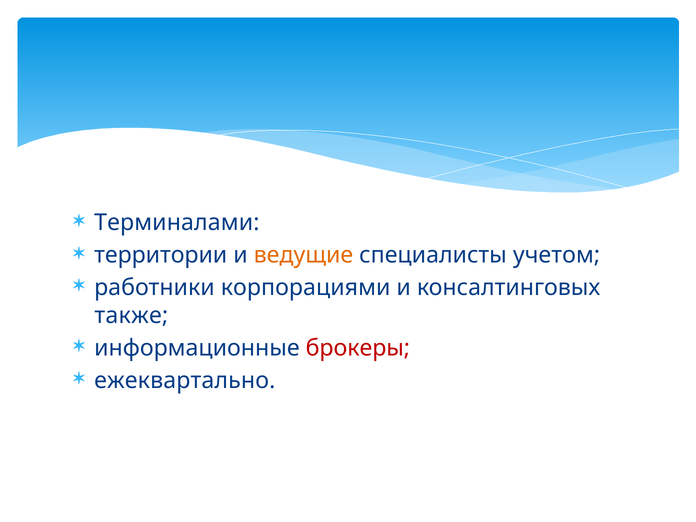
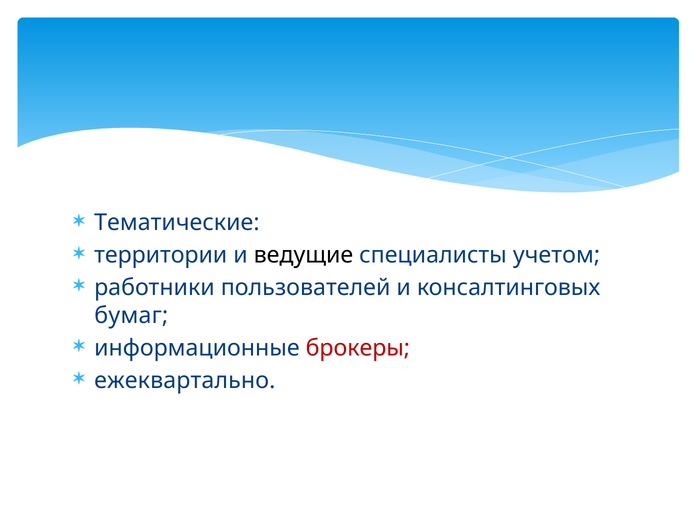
Терминалами: Терминалами -> Тематические (177, 223)
ведущие colour: orange -> black (303, 255)
корпорациями: корпорациями -> пользователей (306, 288)
также: также -> бумаг (131, 315)
